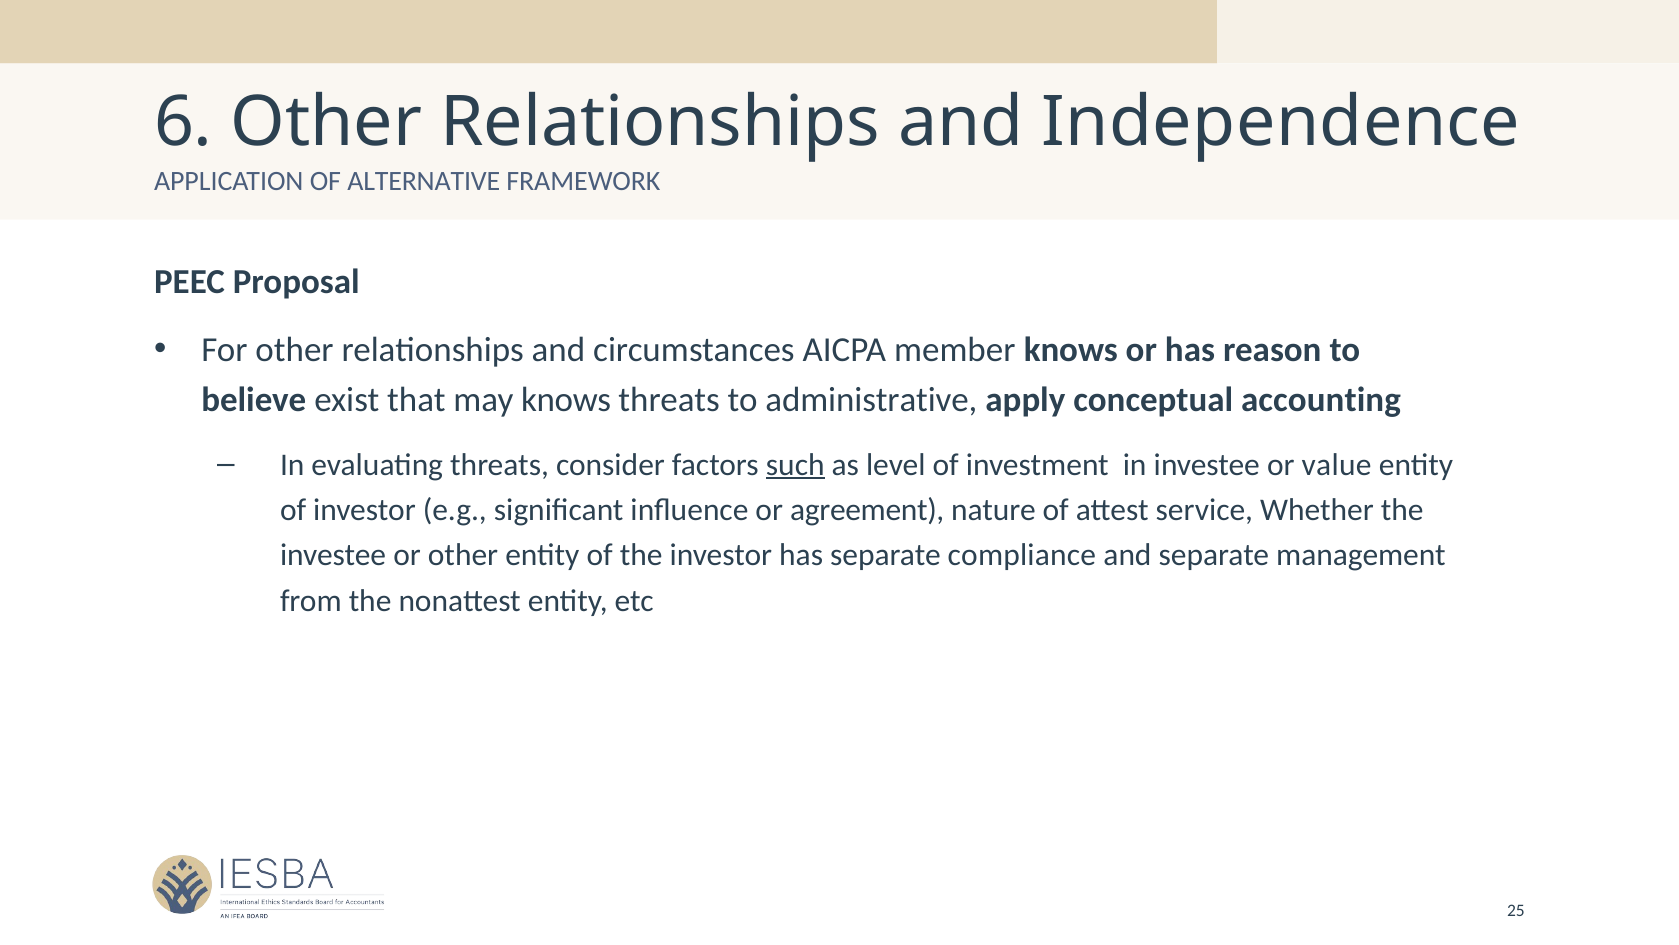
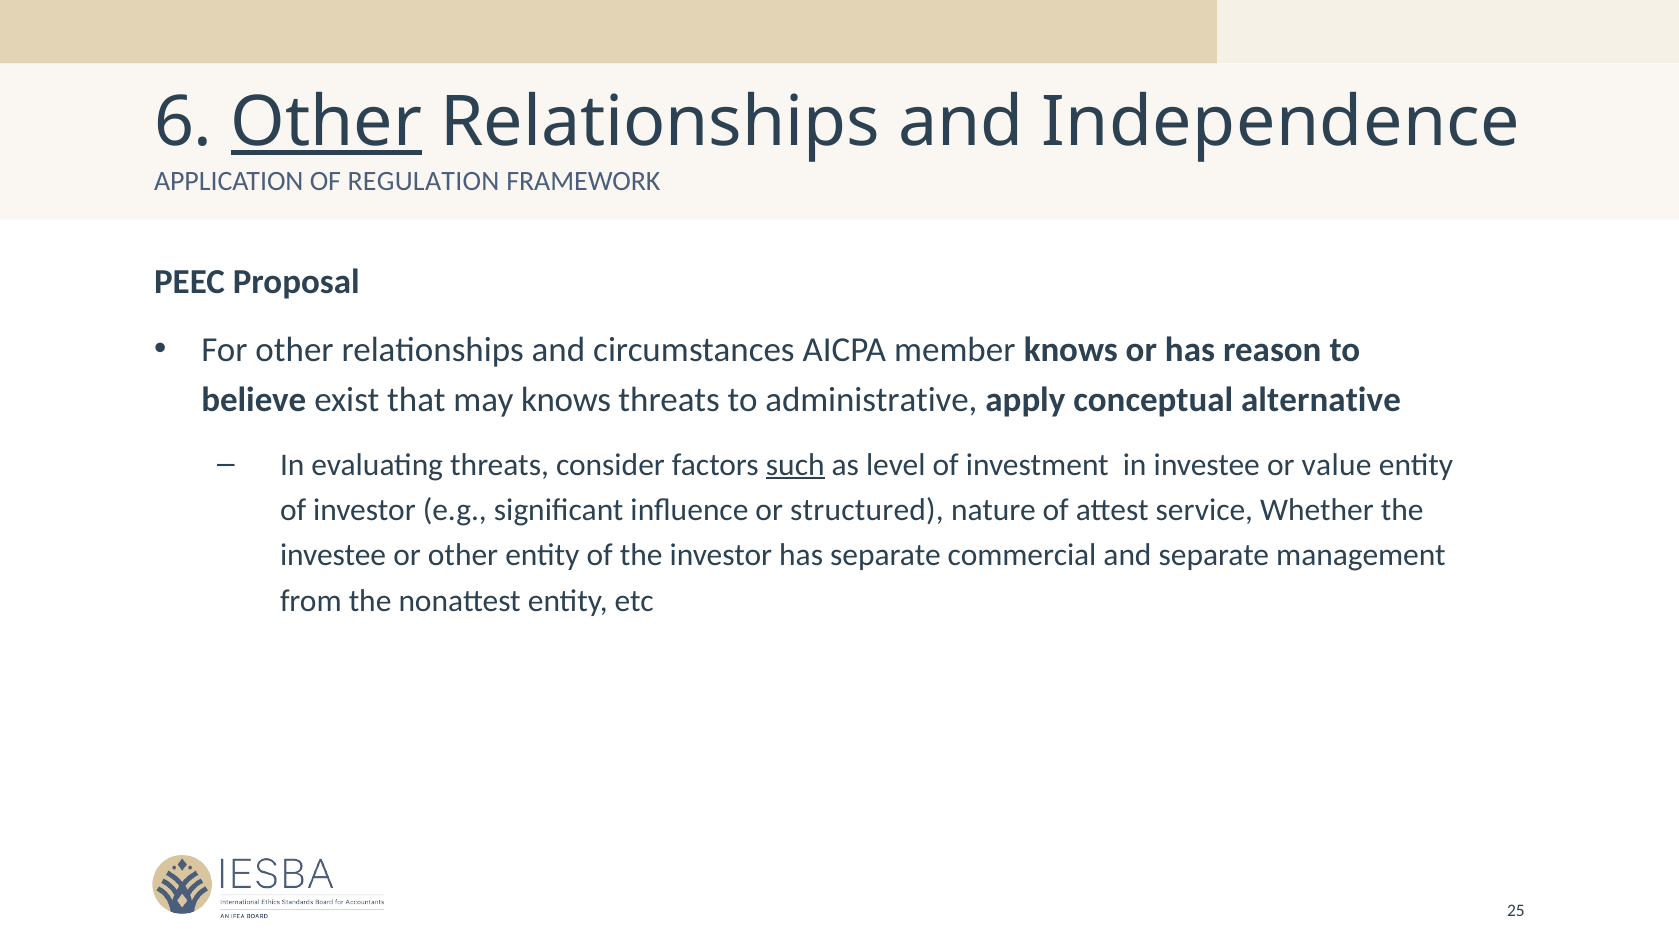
Other underline: none -> present (326, 122)
ALTERNATIVE: ALTERNATIVE -> REGULATION (424, 181)
accounting: accounting -> alternative (1321, 400)
agreement: agreement -> structured (867, 510)
compliance: compliance -> commercial (1022, 555)
